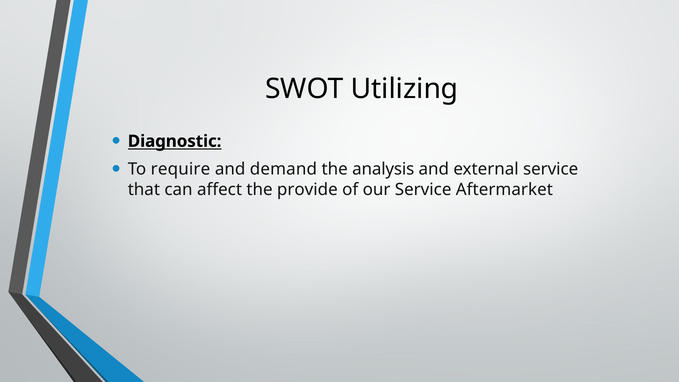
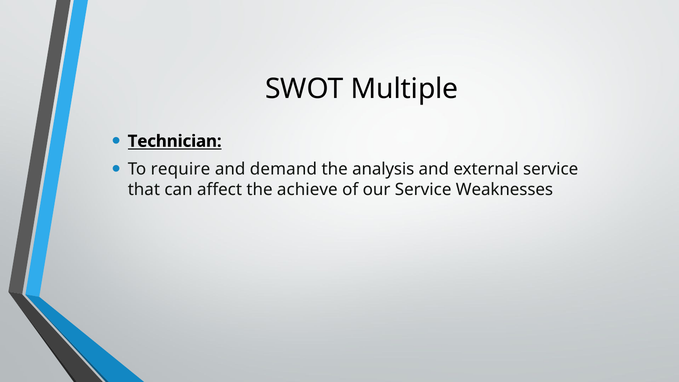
Utilizing: Utilizing -> Multiple (405, 89)
Diagnostic: Diagnostic -> Technician (175, 141)
provide: provide -> achieve (307, 190)
Aftermarket: Aftermarket -> Weaknesses (504, 190)
